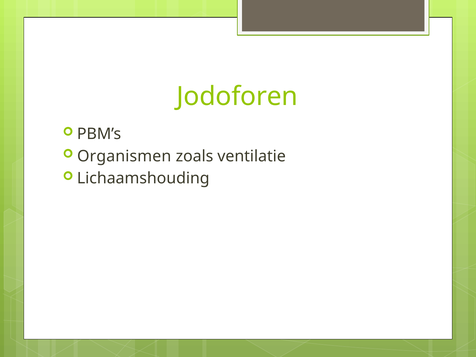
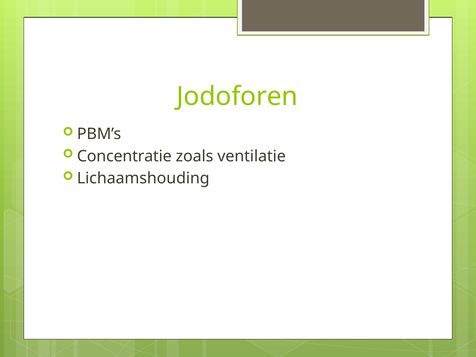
Organismen: Organismen -> Concentratie (124, 156)
